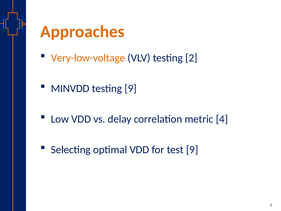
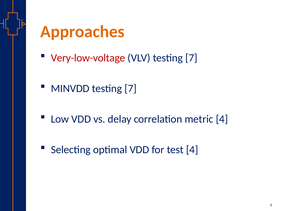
Very-low-voltage colour: orange -> red (88, 58)
VLV testing 2: 2 -> 7 (191, 58)
MINVDD testing 9: 9 -> 7 (131, 88)
test 9: 9 -> 4 (192, 150)
